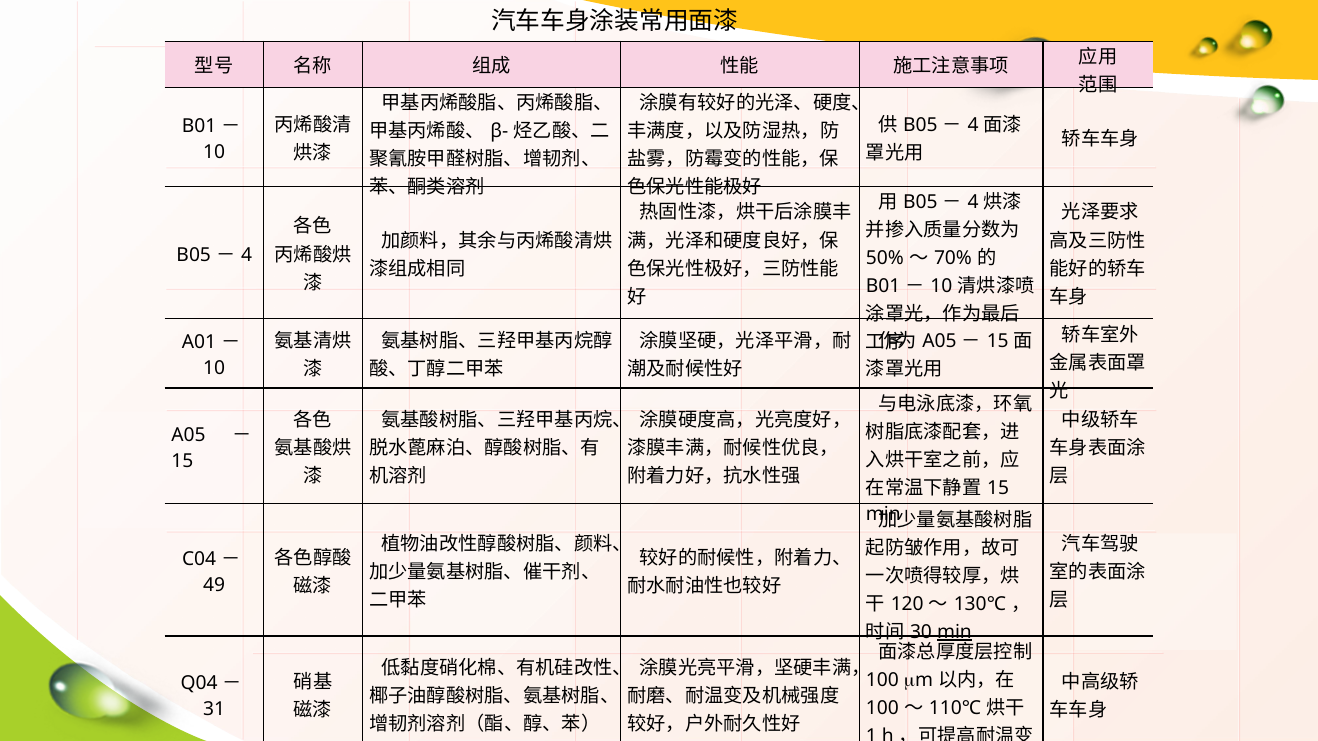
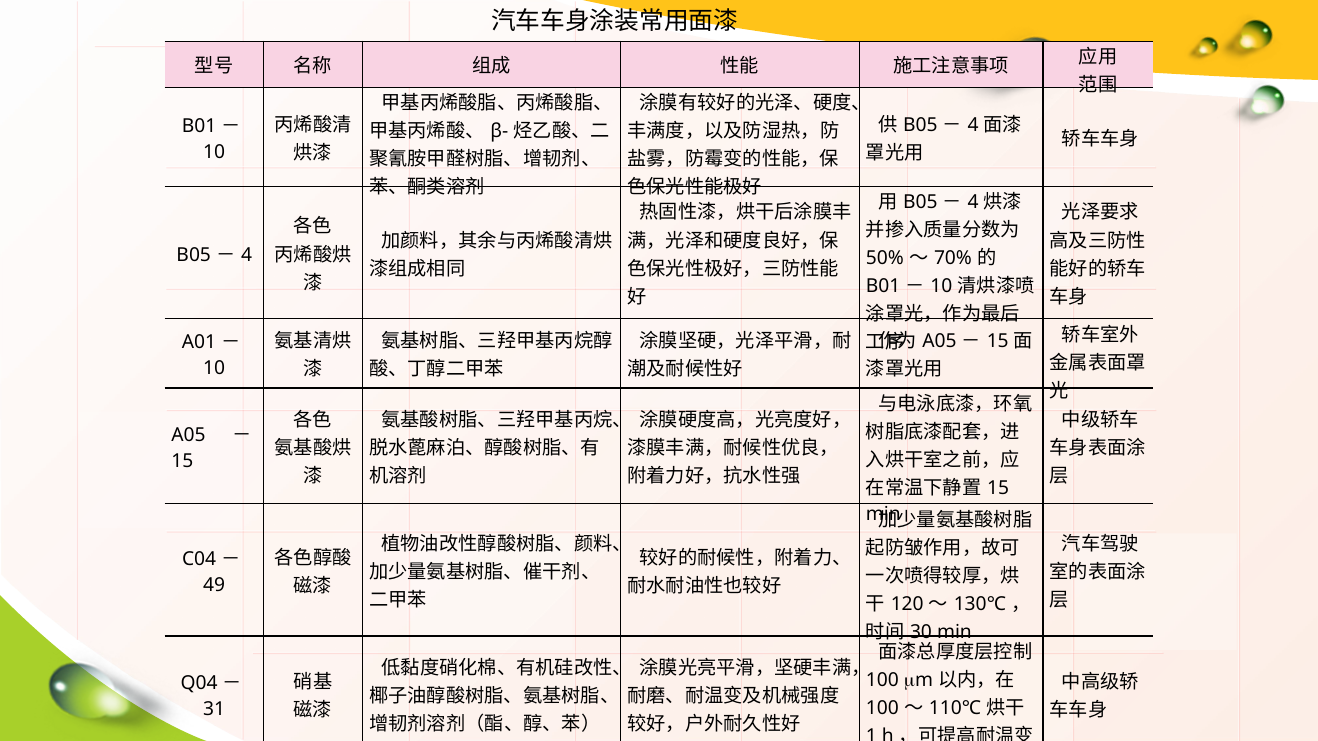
min underline: present -> none (954, 632)
